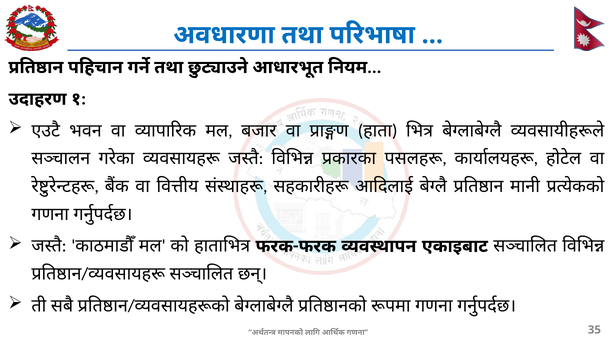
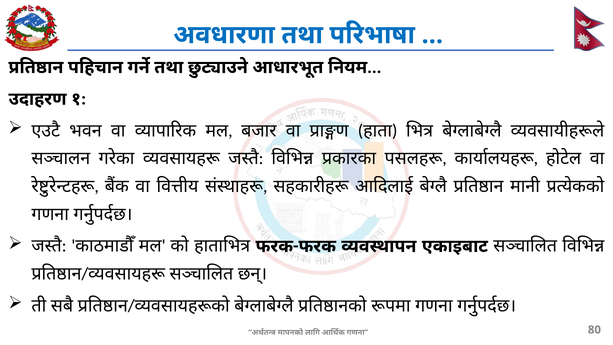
35: 35 -> 80 (594, 330)
